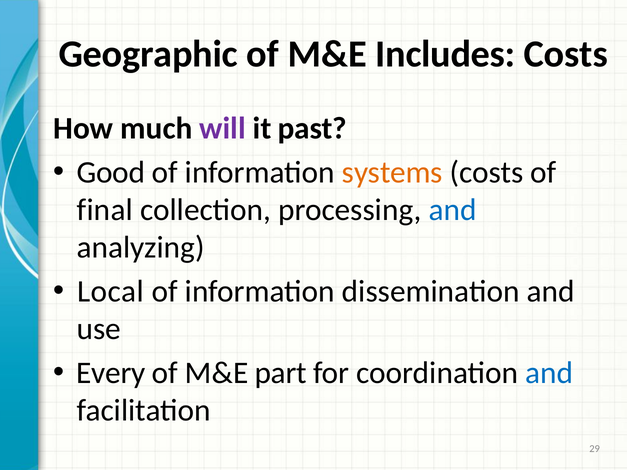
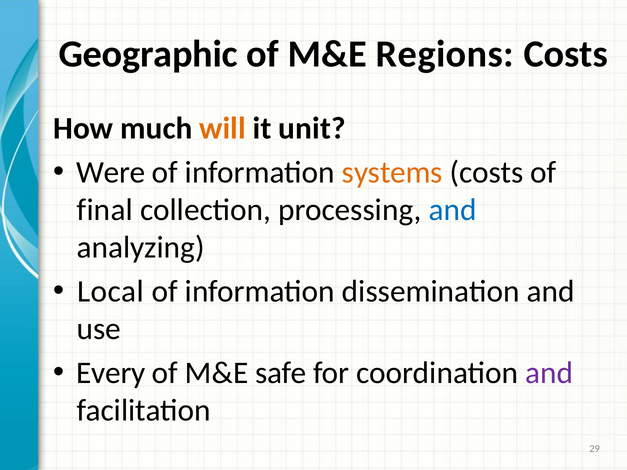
Includes: Includes -> Regions (445, 54)
will colour: purple -> orange (223, 129)
past: past -> unit (312, 129)
Good: Good -> Were (111, 173)
part: part -> safe (281, 373)
and colour: blue -> purple (549, 373)
